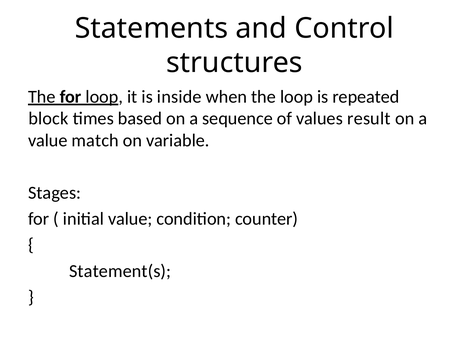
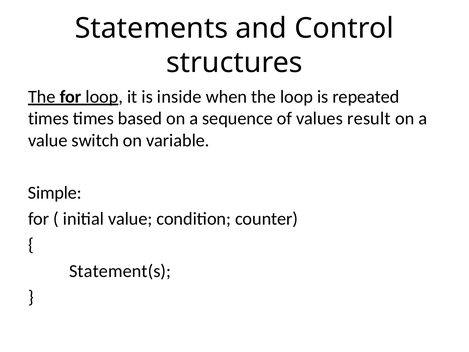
block: block -> times (49, 119)
match: match -> switch (95, 140)
Stages: Stages -> Simple (55, 193)
